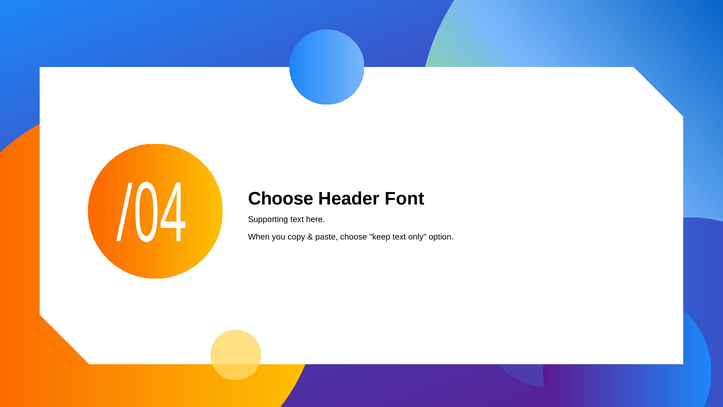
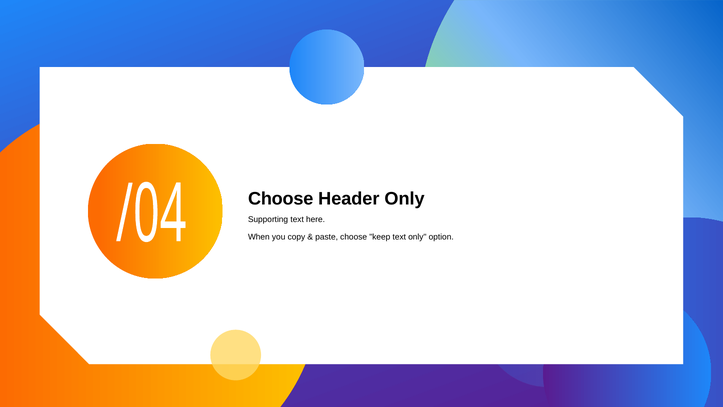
Header Font: Font -> Only (405, 198)
